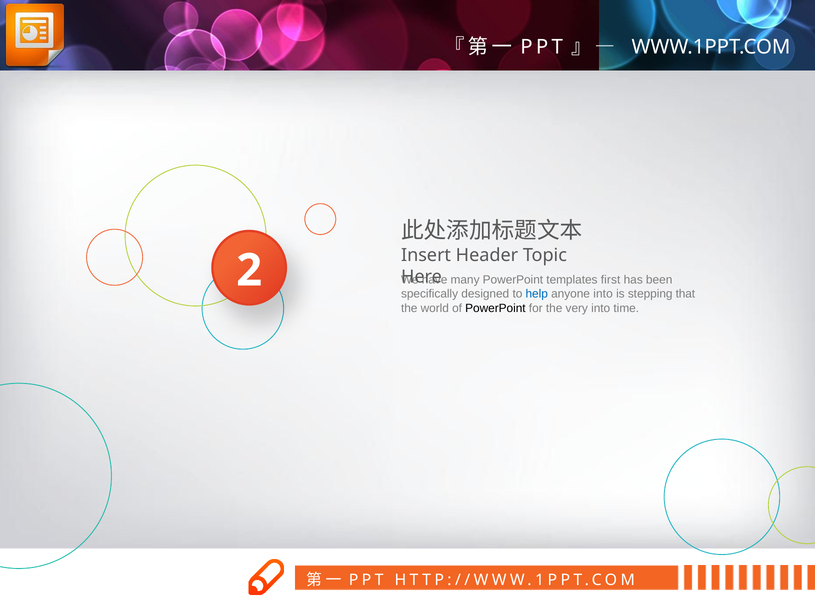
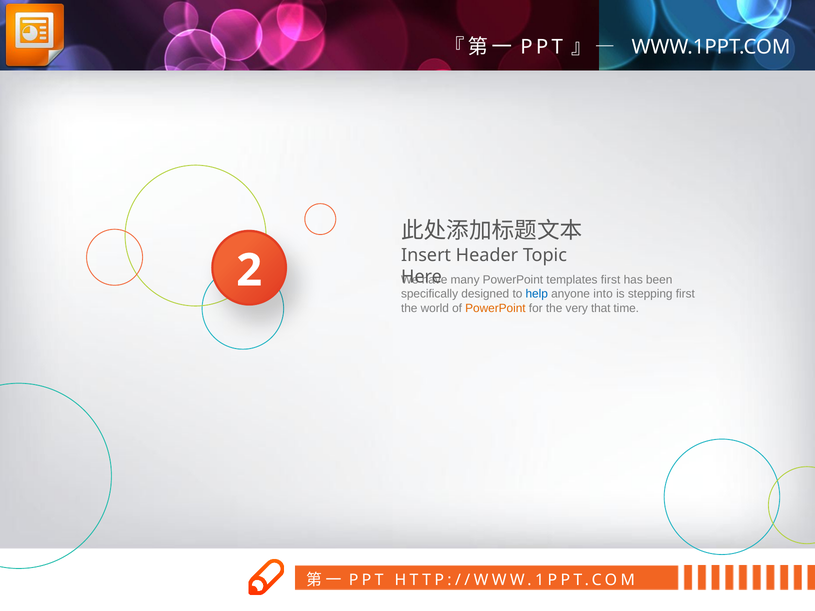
stepping that: that -> first (685, 294)
PowerPoint colour: black -> orange (495, 308)
very into: into -> that (601, 308)
